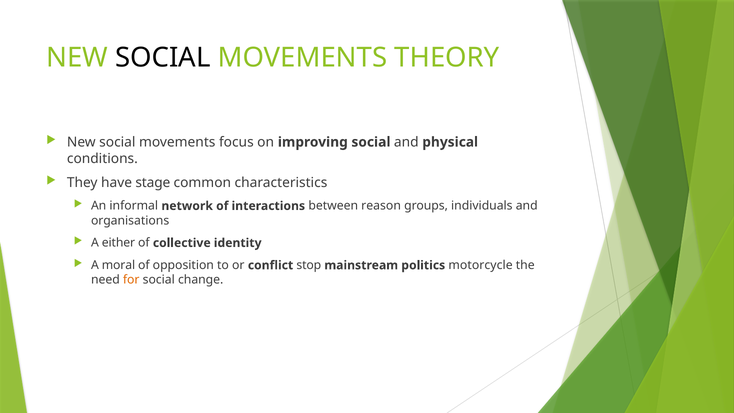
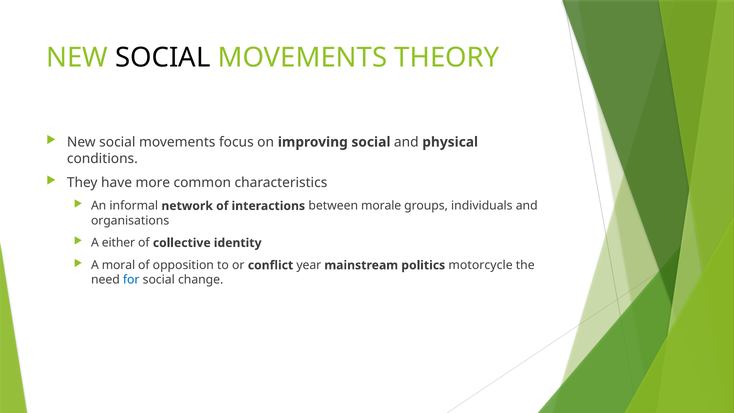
stage: stage -> more (153, 183)
reason: reason -> morale (381, 206)
stop: stop -> year (309, 265)
for colour: orange -> blue (131, 280)
